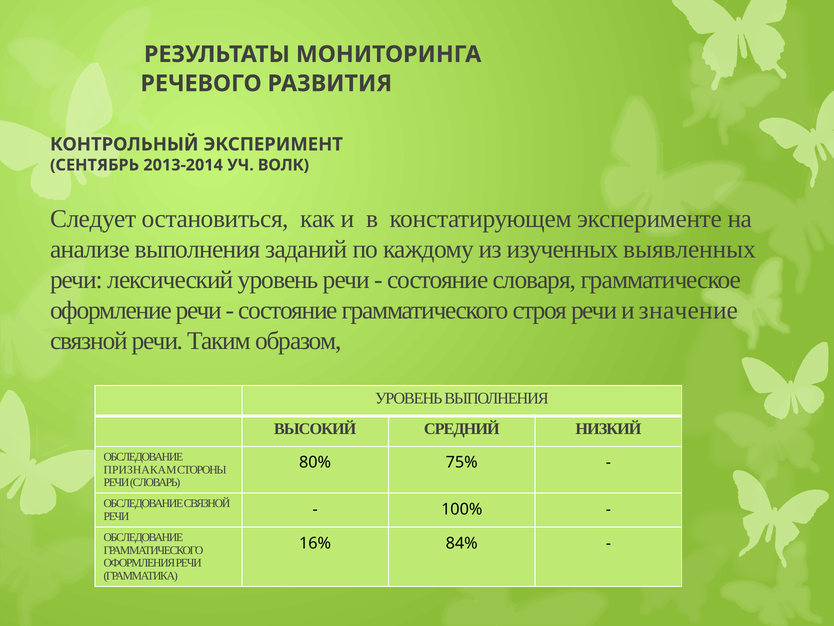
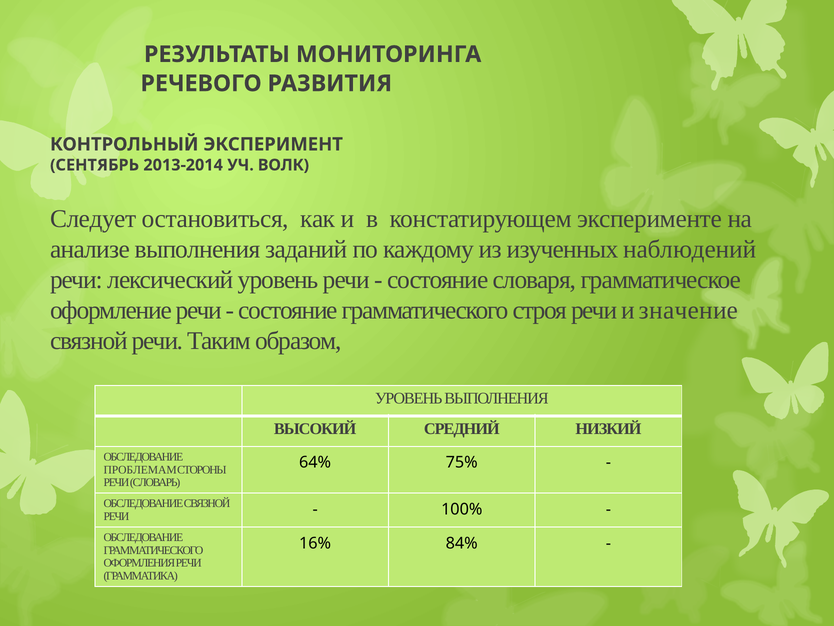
выявленных: выявленных -> наблюдений (690, 249)
80%: 80% -> 64% (315, 462)
ПРИЗНАКАМ: ПРИЗНАКАМ -> ПРОБЛЕМАМ (140, 469)
